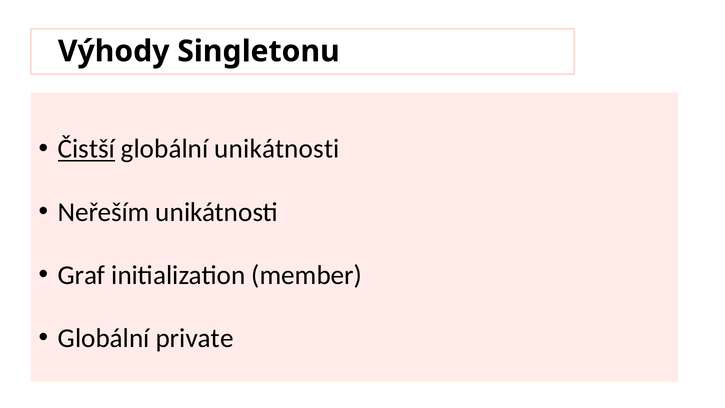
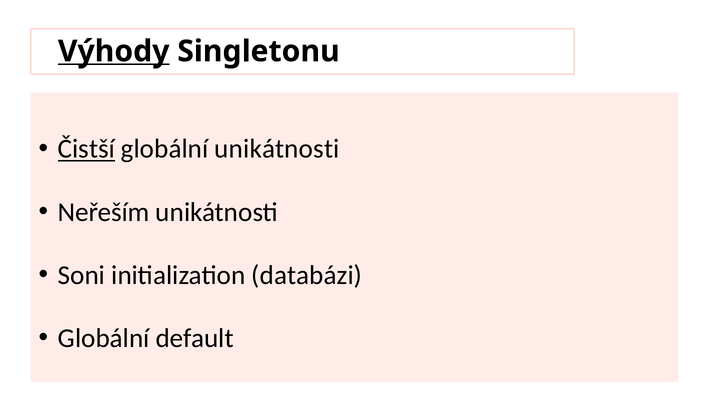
Výhody underline: none -> present (114, 51)
Graf: Graf -> Soni (81, 275)
member: member -> databázi (307, 275)
private: private -> default (195, 338)
